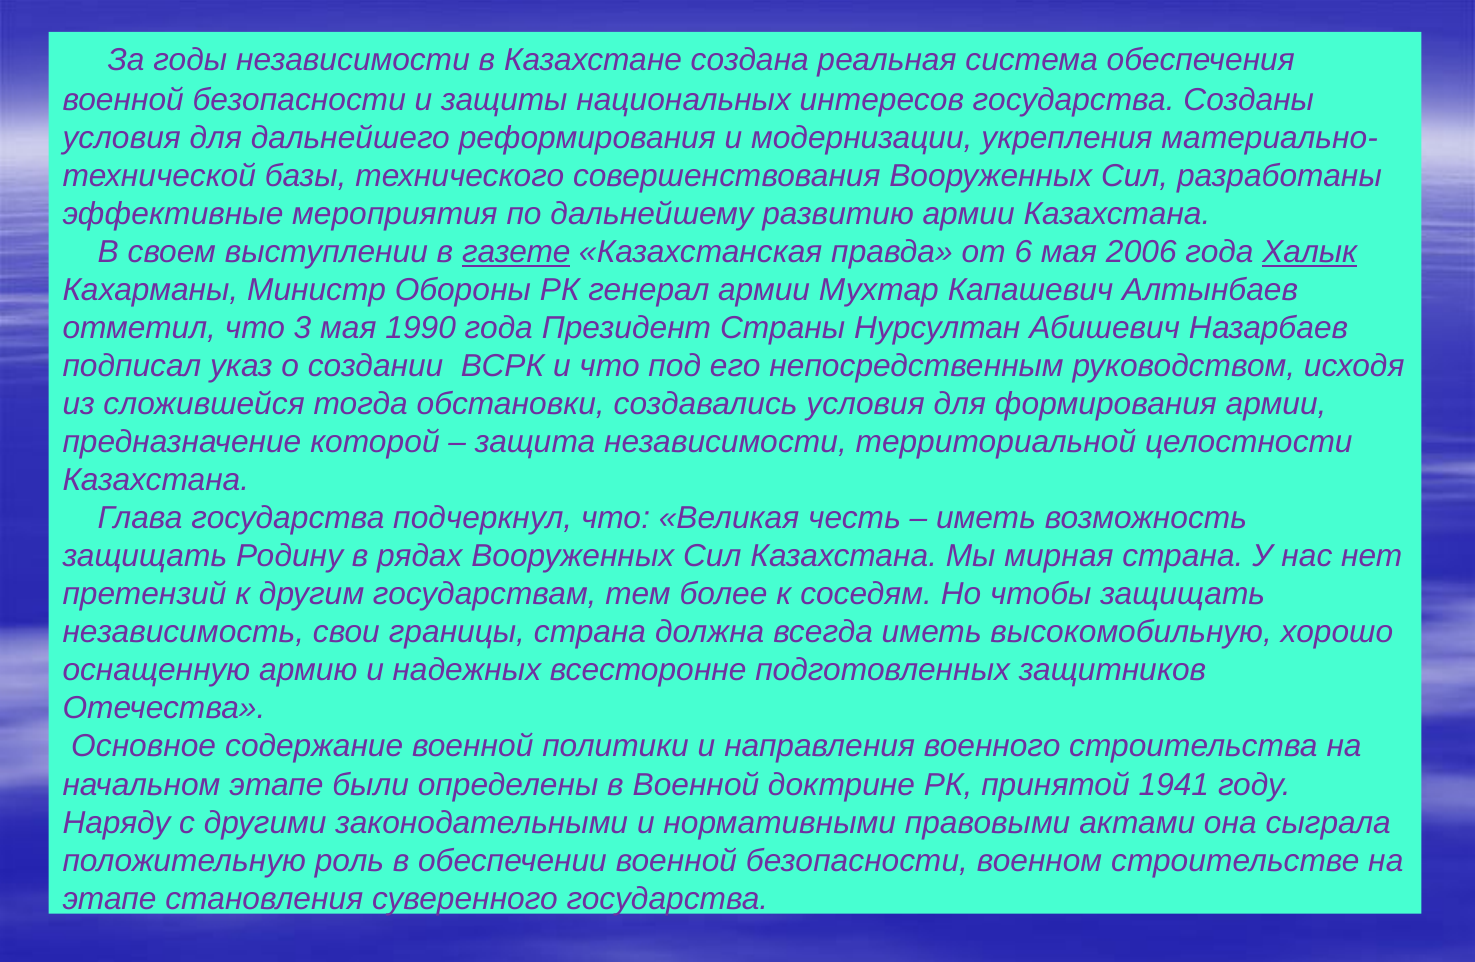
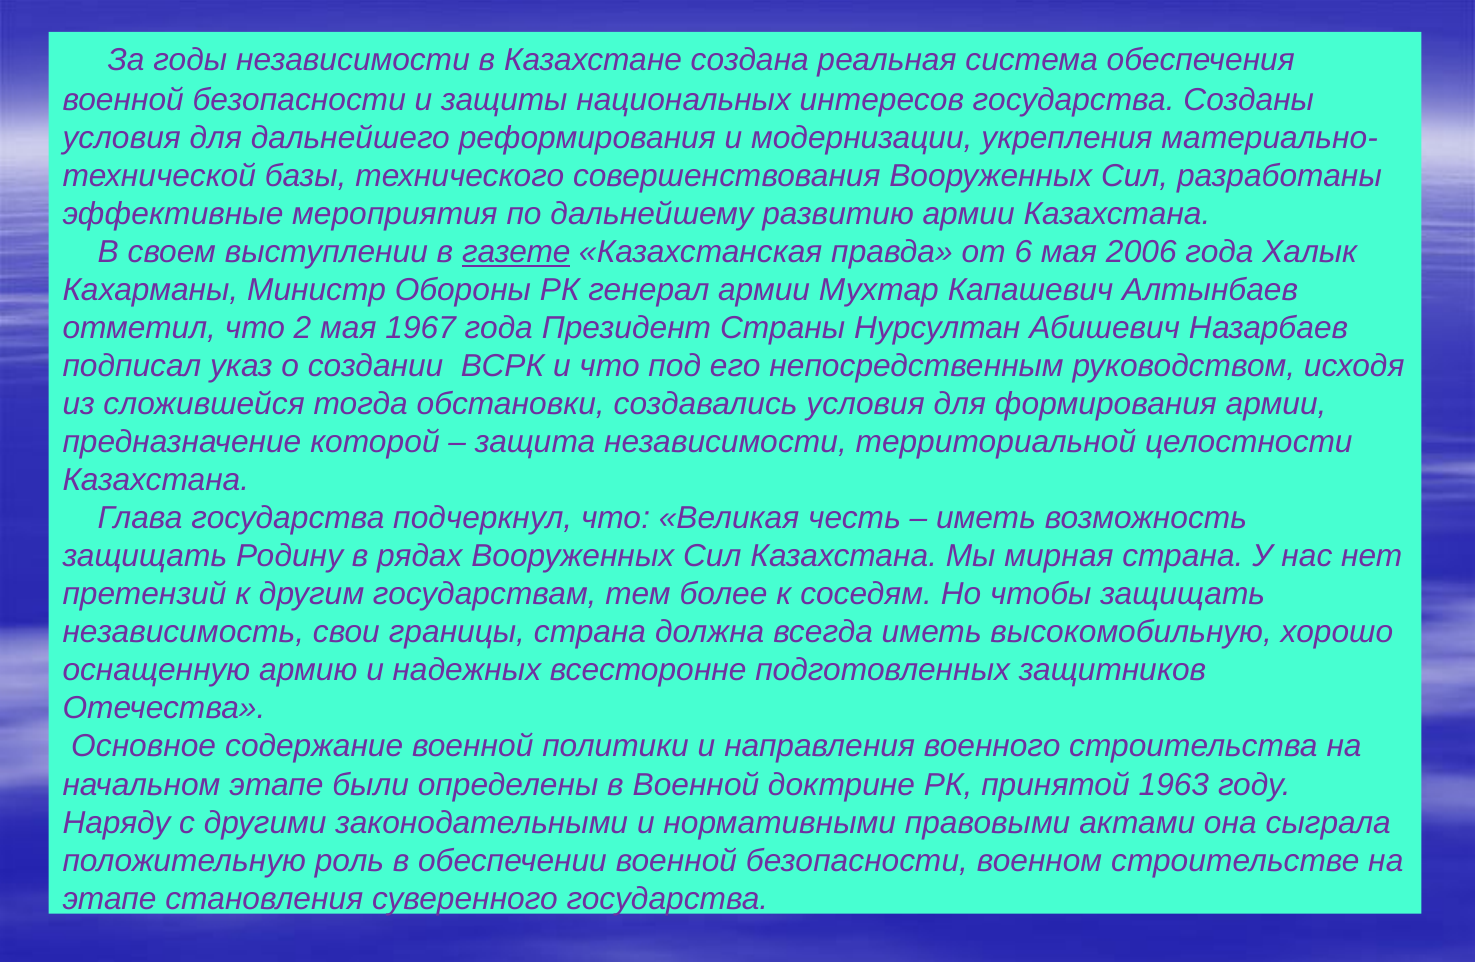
Халык underline: present -> none (1310, 252)
3: 3 -> 2 (302, 328)
1990: 1990 -> 1967 (421, 328)
1941: 1941 -> 1963 (1174, 785)
